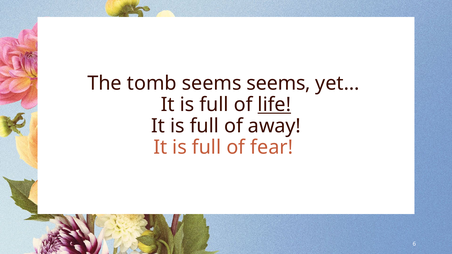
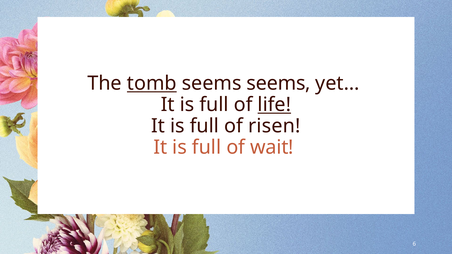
tomb underline: none -> present (152, 83)
away: away -> risen (274, 126)
fear: fear -> wait (272, 148)
